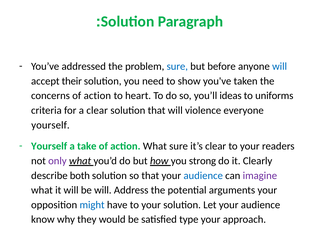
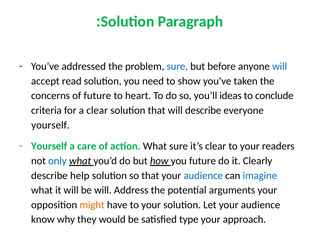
their: their -> read (72, 81)
concerns of action: action -> future (97, 96)
uniforms: uniforms -> conclude (274, 96)
will violence: violence -> describe (203, 110)
take: take -> care (87, 146)
only colour: purple -> blue (57, 161)
you strong: strong -> future (202, 161)
both: both -> help (80, 176)
imagine colour: purple -> blue (260, 176)
might colour: blue -> orange (92, 205)
